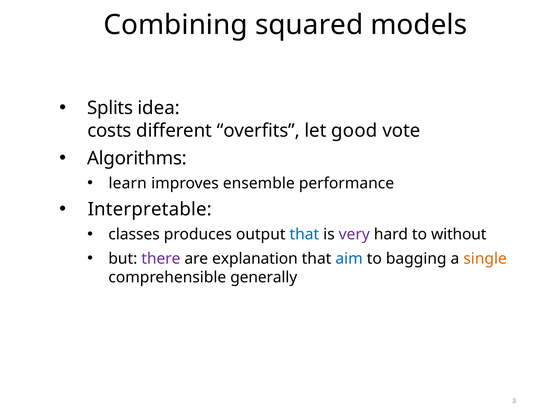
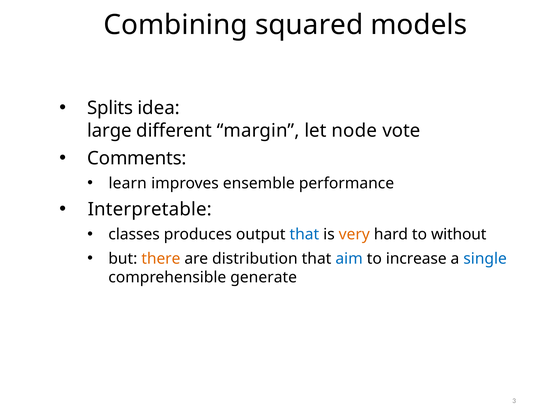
costs: costs -> large (109, 131)
overfits: overfits -> margin (258, 131)
good: good -> node (354, 131)
Algorithms: Algorithms -> Comments (137, 158)
very colour: purple -> orange (354, 234)
there colour: purple -> orange (161, 259)
explanation: explanation -> distribution (255, 259)
bagging: bagging -> increase (416, 259)
single colour: orange -> blue (485, 259)
generally: generally -> generate (264, 277)
